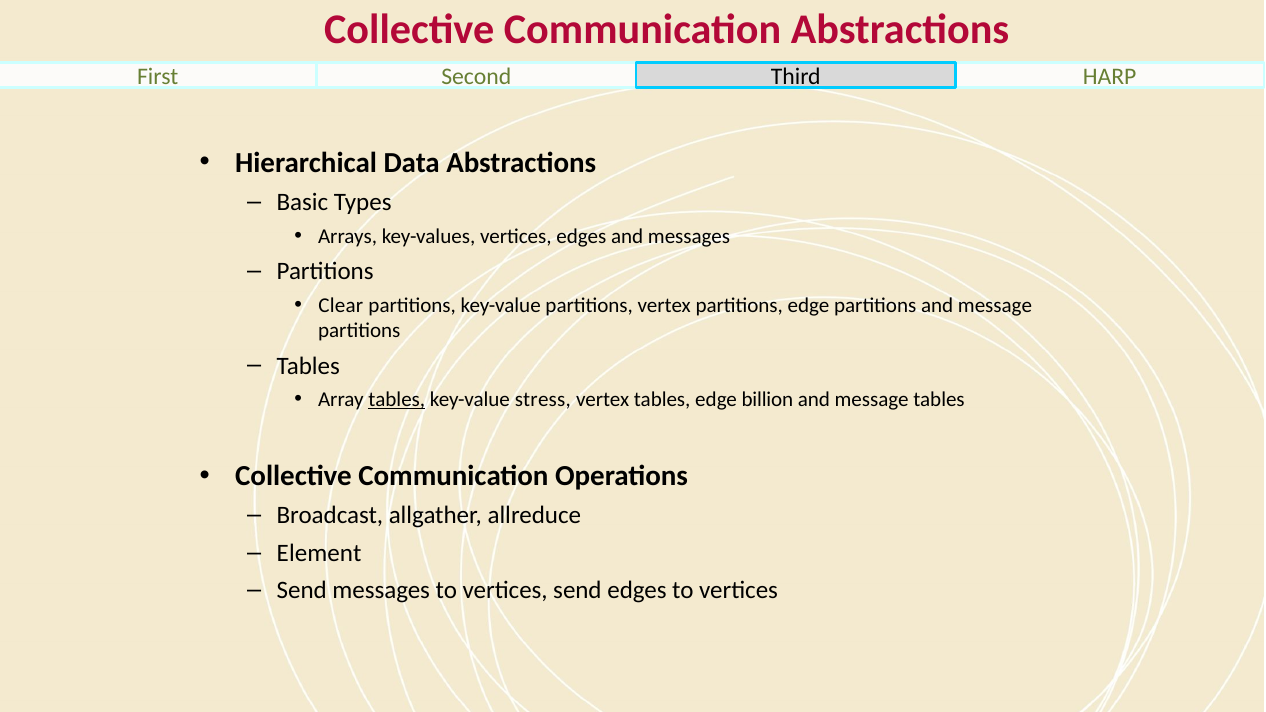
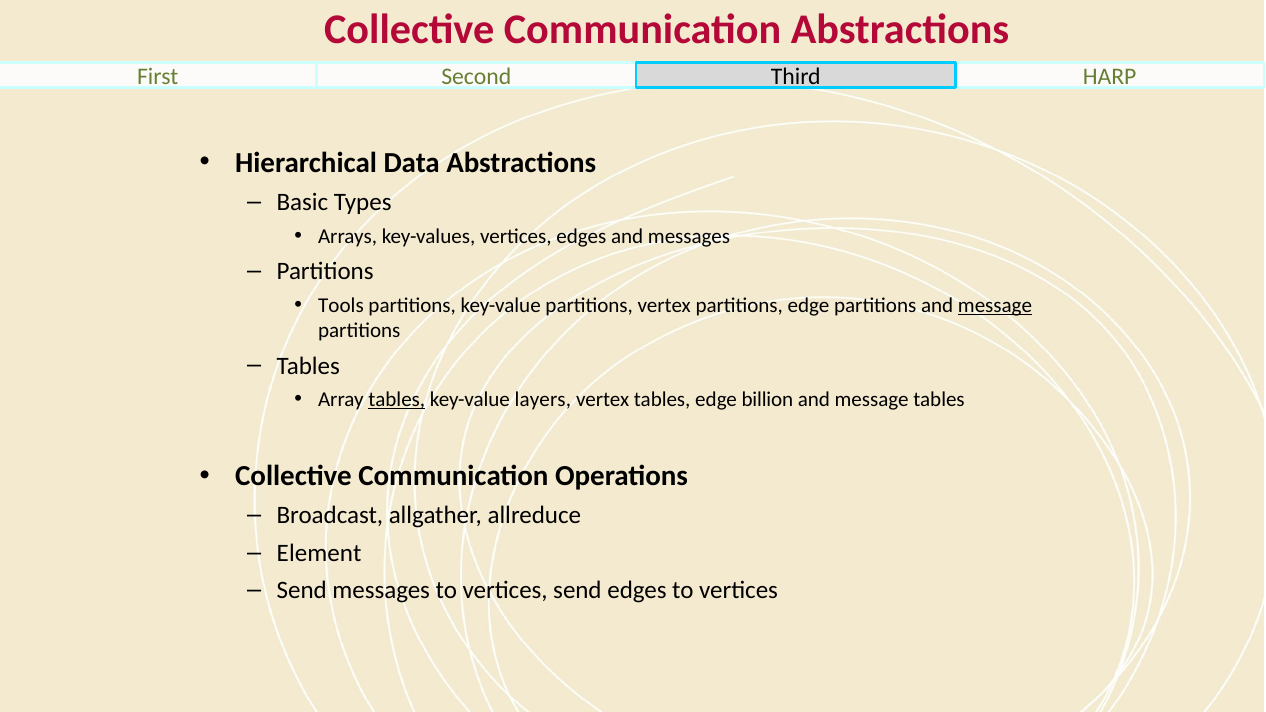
Clear: Clear -> Tools (341, 305)
message underline: none -> present (995, 305)
stress: stress -> layers (543, 400)
